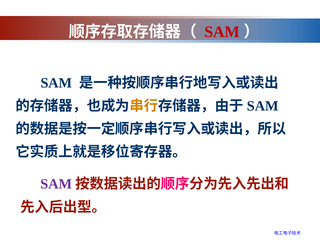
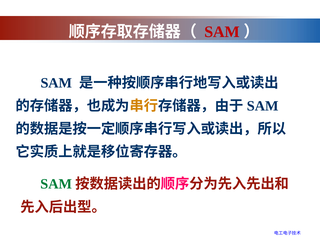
SAM colour: purple -> green (56, 184)
